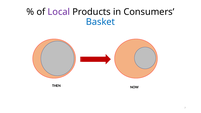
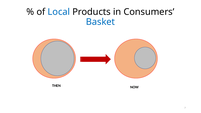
Local colour: purple -> blue (59, 12)
